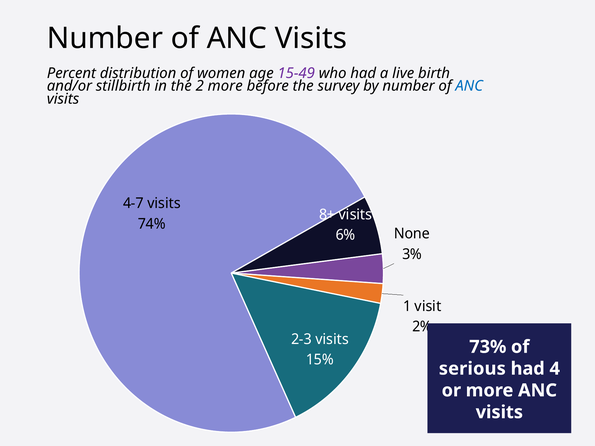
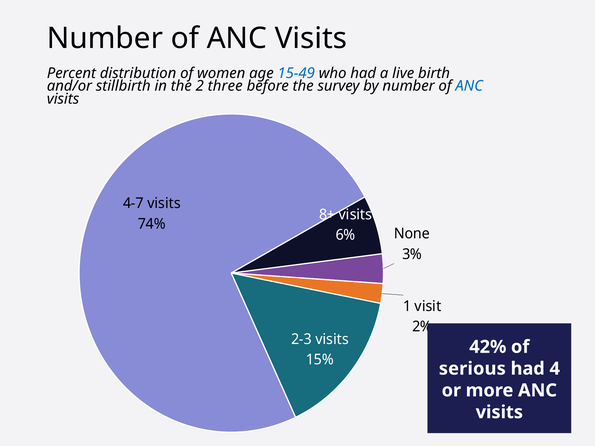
15-49 colour: purple -> blue (296, 73)
2 more: more -> three (225, 86)
73%: 73% -> 42% (488, 347)
